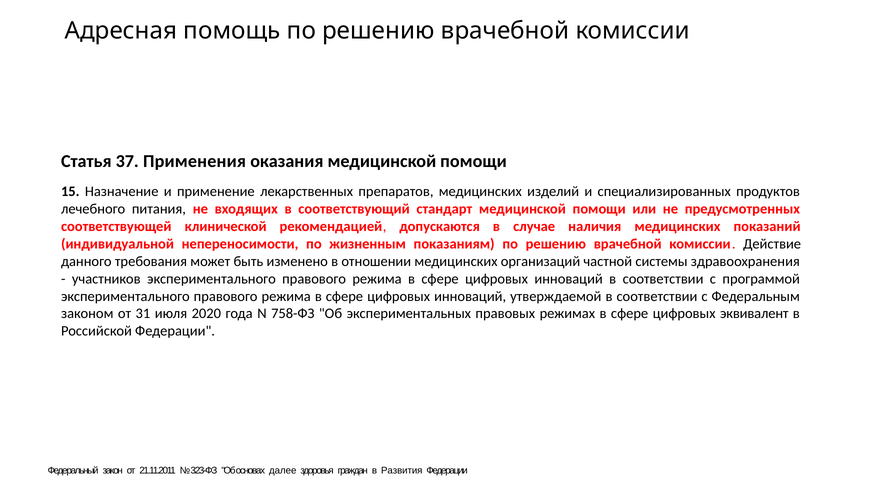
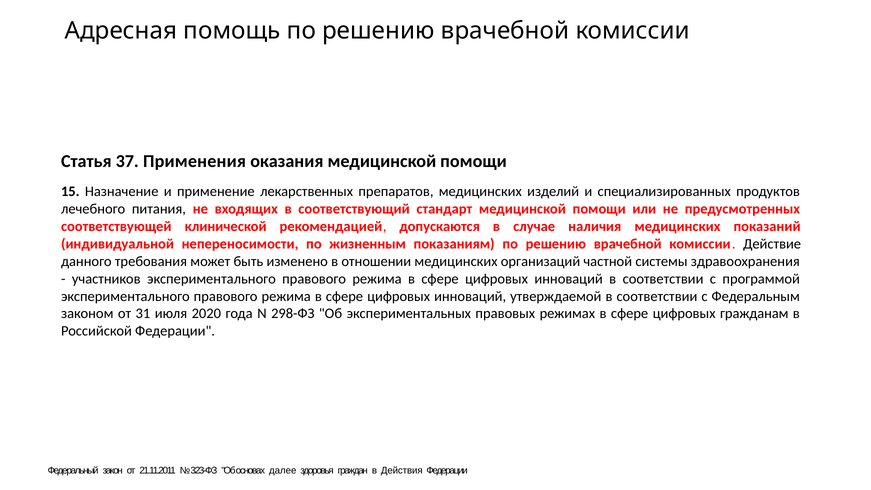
758-ФЗ: 758-ФЗ -> 298-ФЗ (293, 314)
эквивалент: эквивалент -> гражданам (754, 314)
Развития: Развития -> Действия (402, 470)
